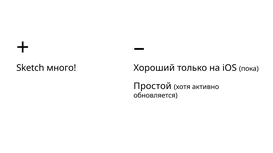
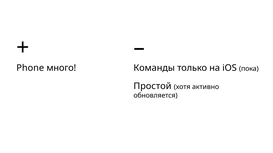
Sketch: Sketch -> Phone (30, 68)
Хороший: Хороший -> Команды (154, 68)
